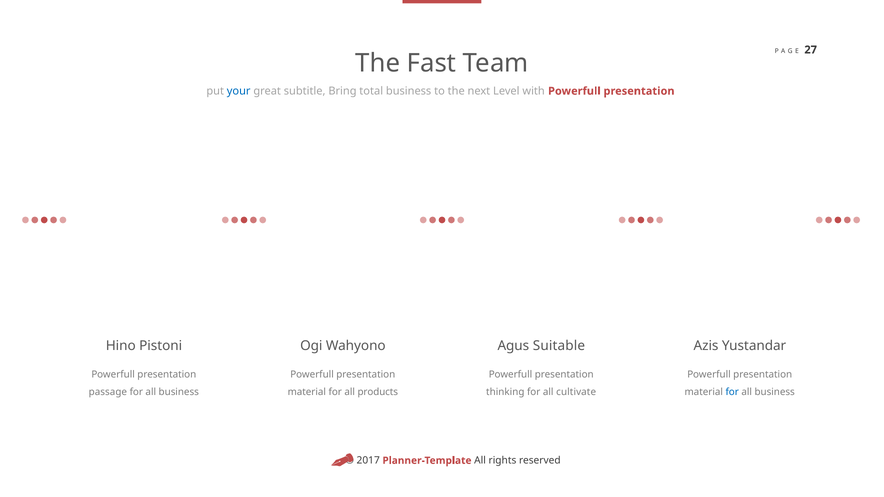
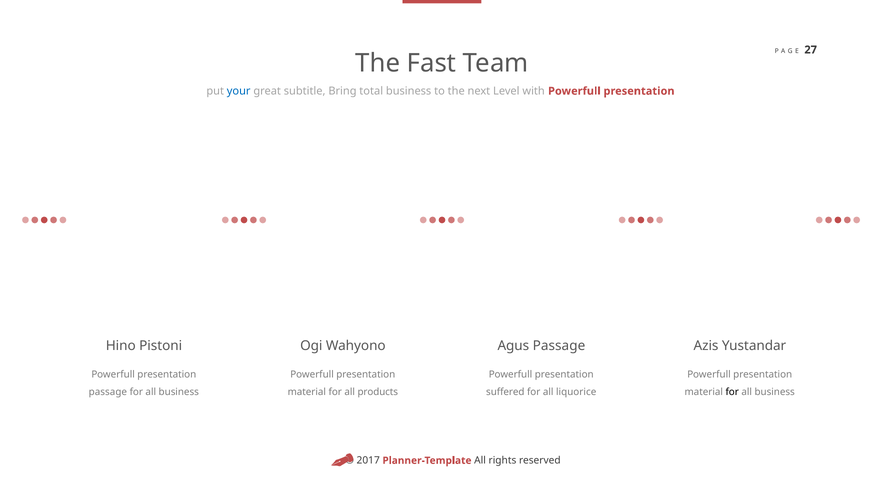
Agus Suitable: Suitable -> Passage (559, 346)
thinking: thinking -> suffered (505, 392)
cultivate: cultivate -> liquorice (576, 392)
for colour: blue -> black (732, 392)
